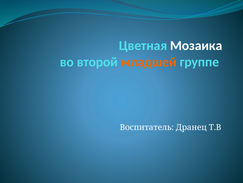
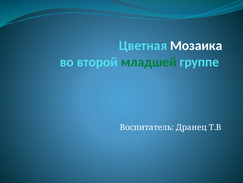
младшей colour: orange -> green (149, 62)
